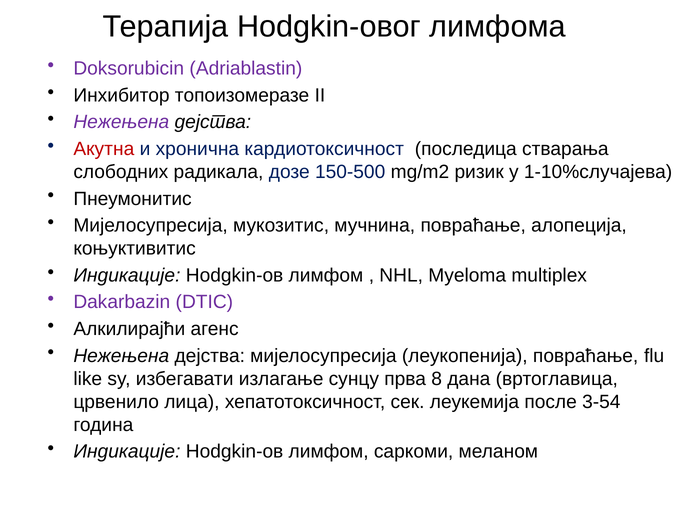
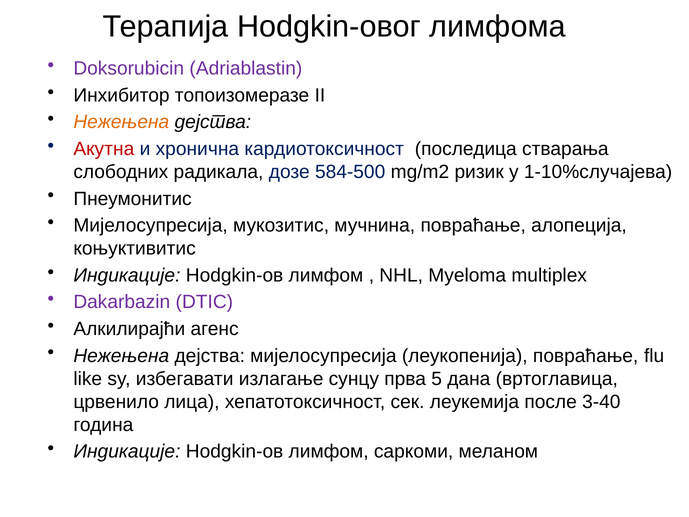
Нежењена colour: purple -> orange (121, 122)
150-500: 150-500 -> 584-500 (350, 172)
8: 8 -> 5 (437, 379)
3-54: 3-54 -> 3-40 (601, 402)
